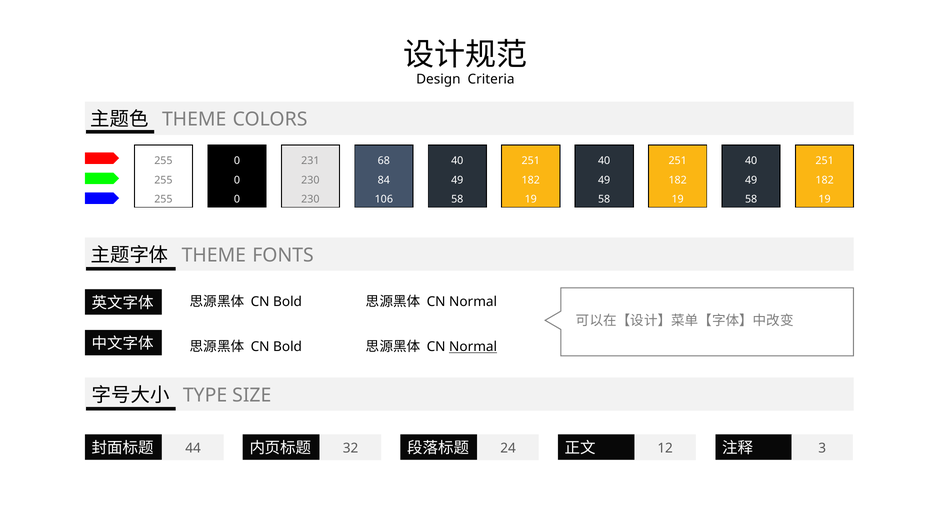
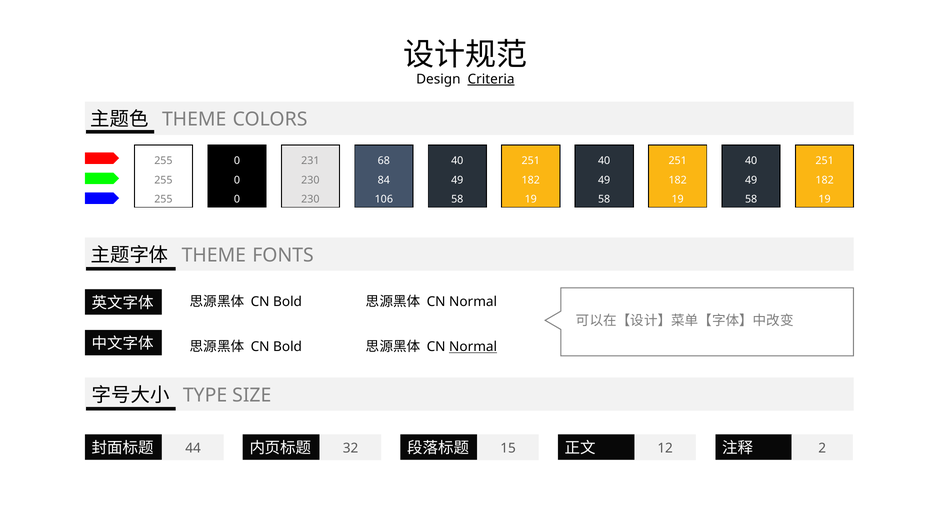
Criteria underline: none -> present (491, 79)
24: 24 -> 15 (508, 448)
3: 3 -> 2 (822, 448)
